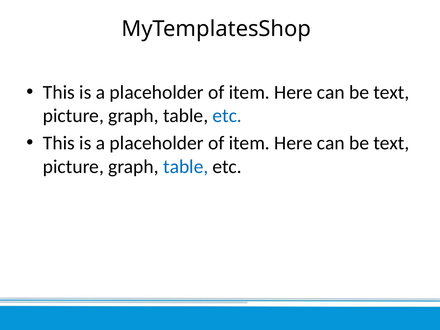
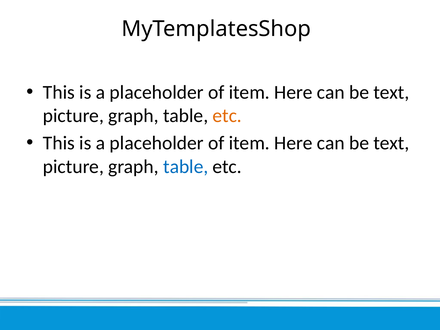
etc colour: blue -> orange (227, 116)
